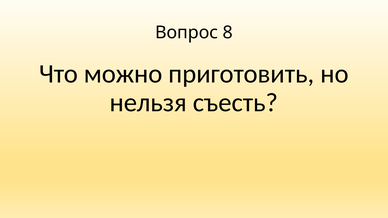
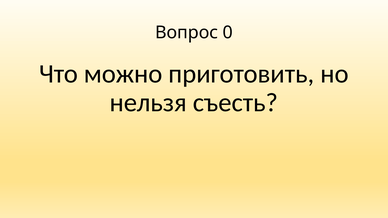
8: 8 -> 0 (228, 33)
